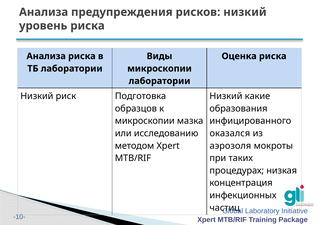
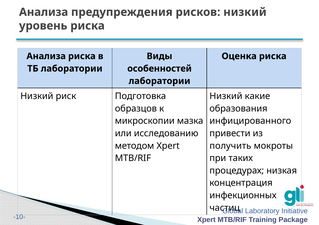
микроскопии: микроскопии -> особенностей (160, 69)
оказался: оказался -> привести (230, 133)
аэрозоля: аэрозоля -> получить (230, 146)
